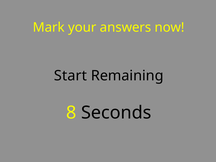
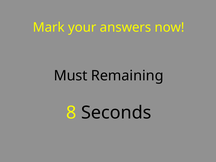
Start: Start -> Must (71, 76)
